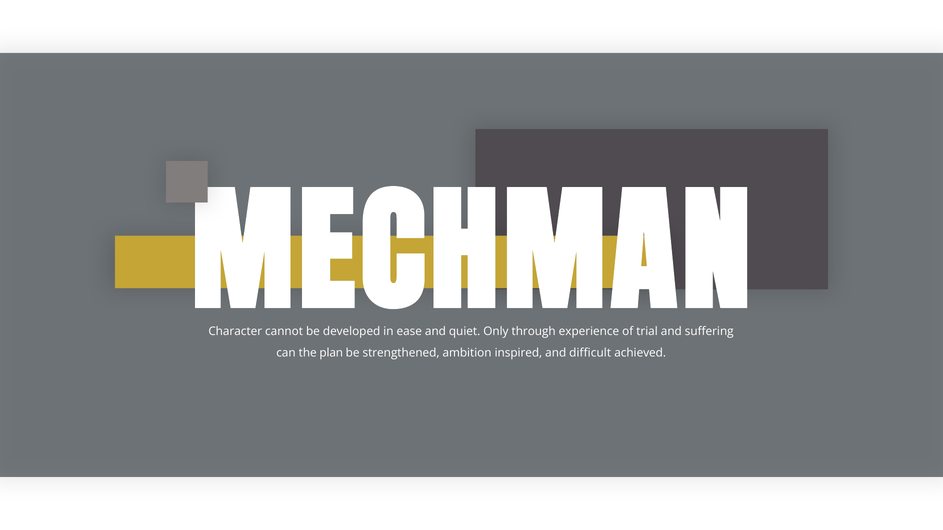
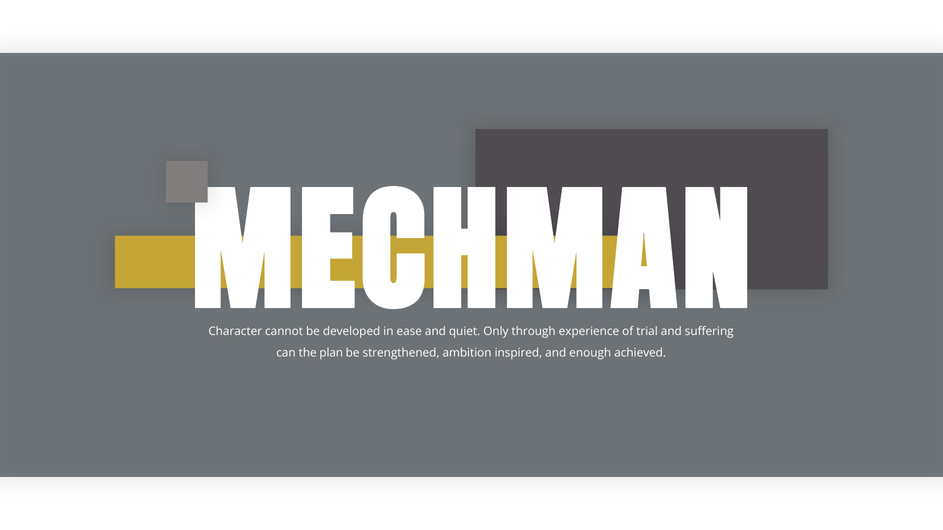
difficult: difficult -> enough (590, 353)
